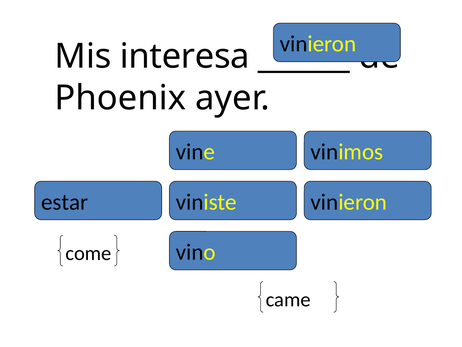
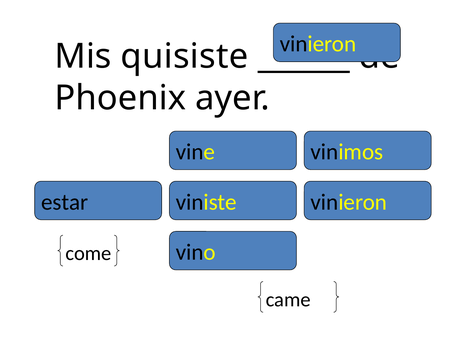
interesa: interesa -> quisiste (184, 56)
